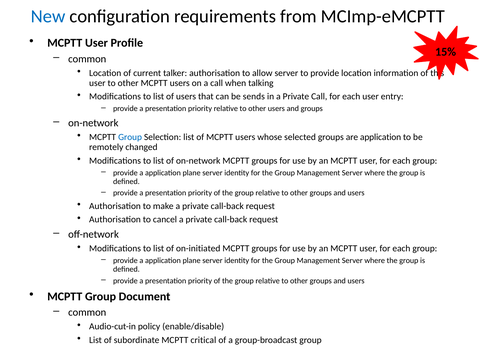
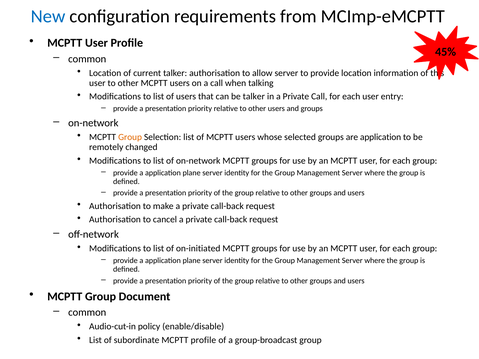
15%: 15% -> 45% (446, 52)
be sends: sends -> talker (254, 97)
Group colour: blue -> orange (130, 137)
MCPTT critical: critical -> profile (203, 340)
